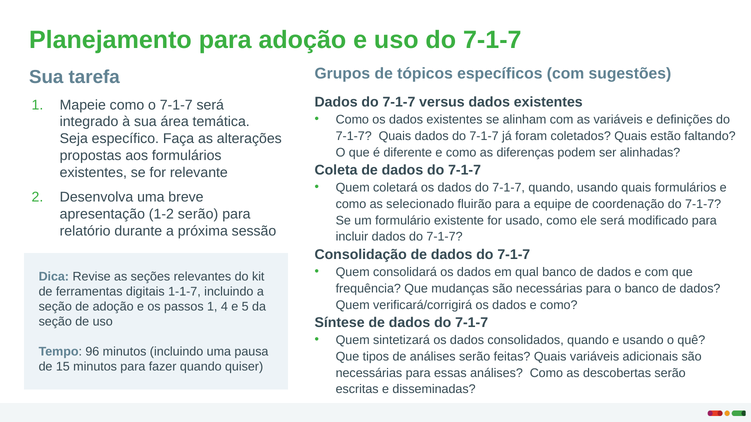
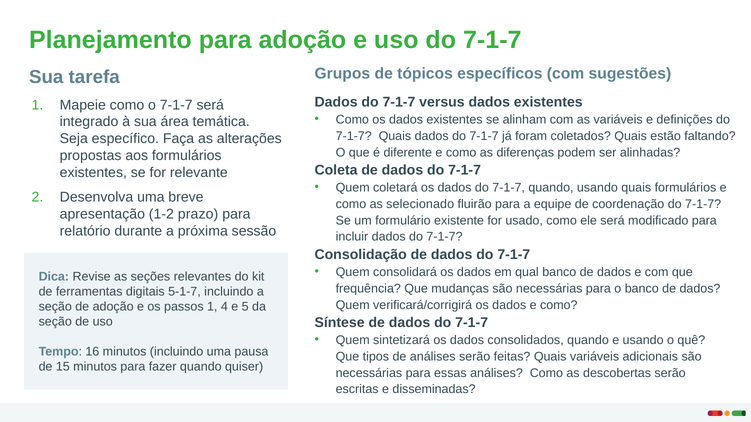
1-2 serão: serão -> prazo (198, 214)
1-1-7: 1-1-7 -> 5-1-7 (184, 292)
96: 96 -> 16 (92, 352)
